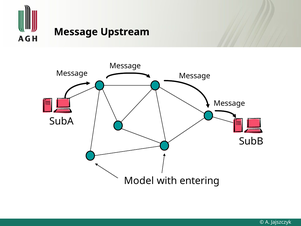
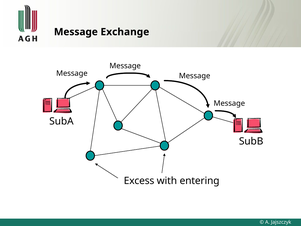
Upstream: Upstream -> Exchange (125, 32)
Model: Model -> Excess (139, 181)
